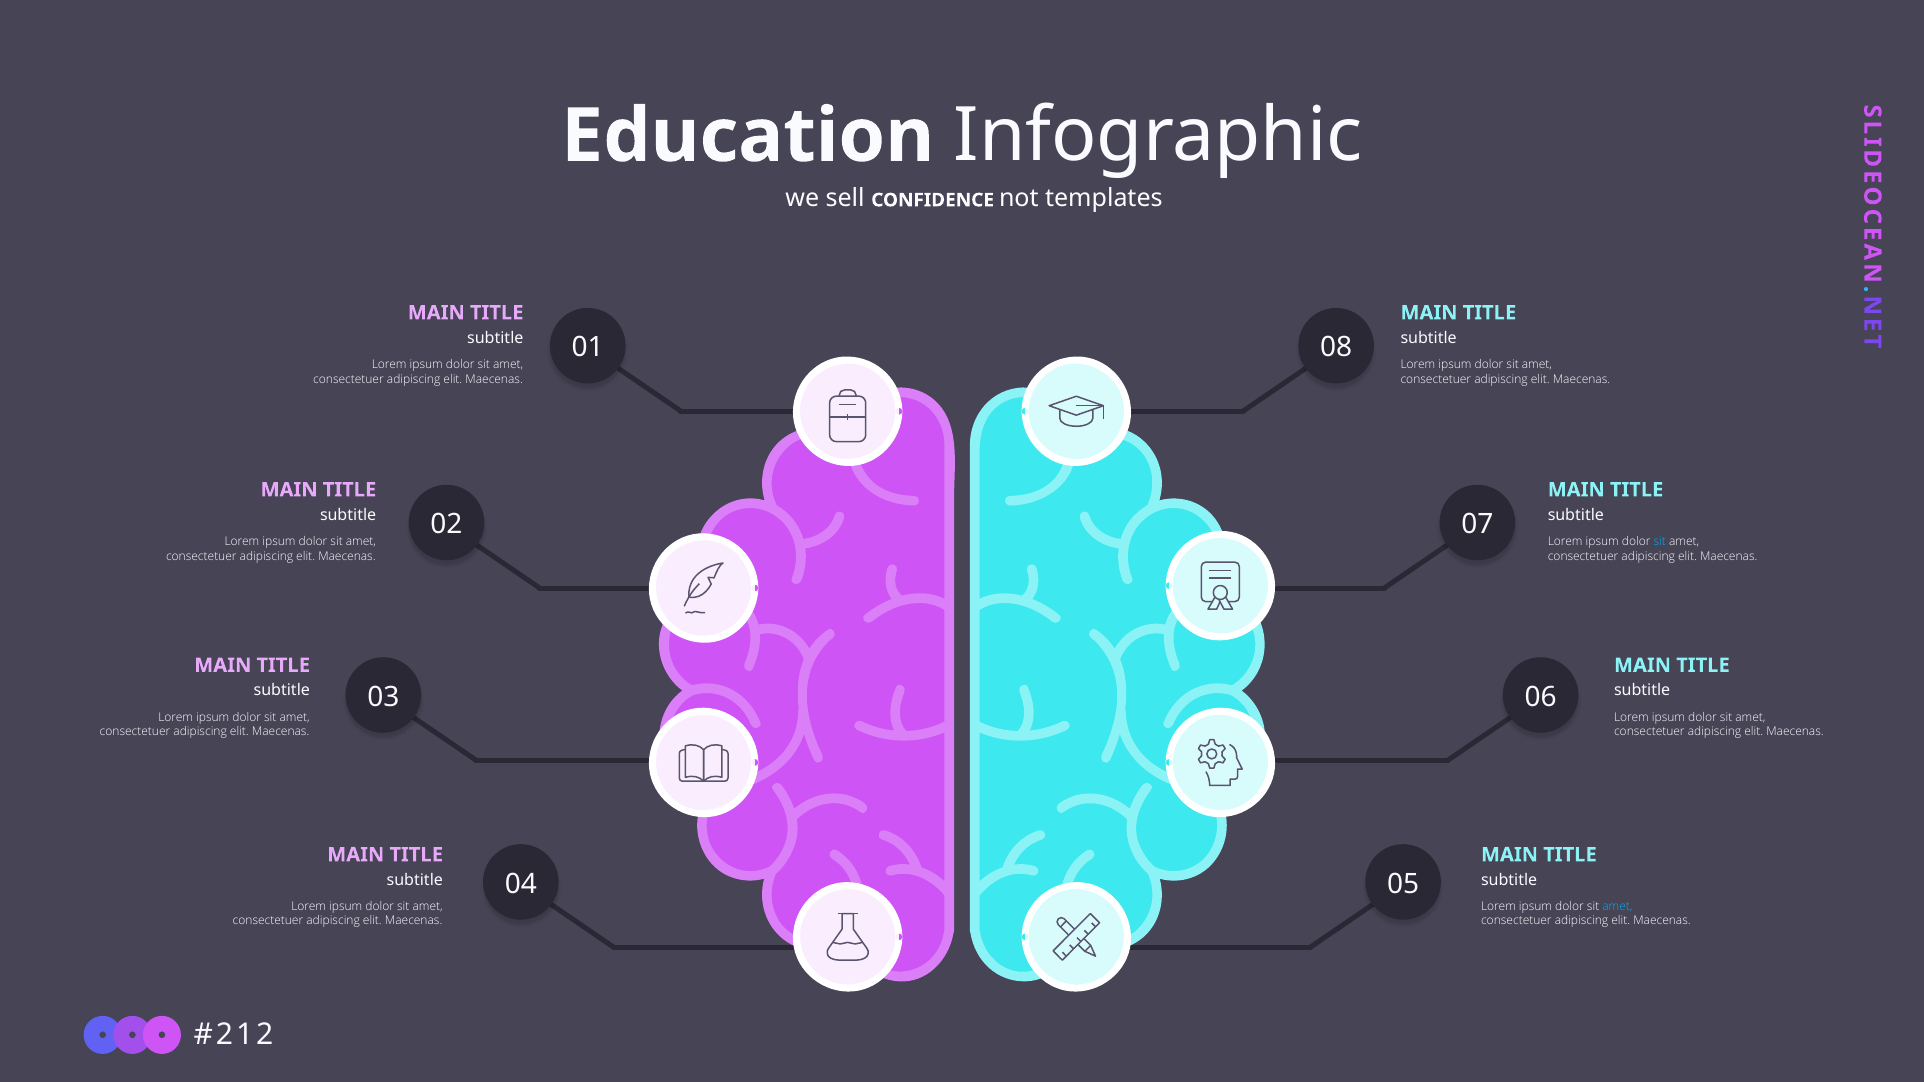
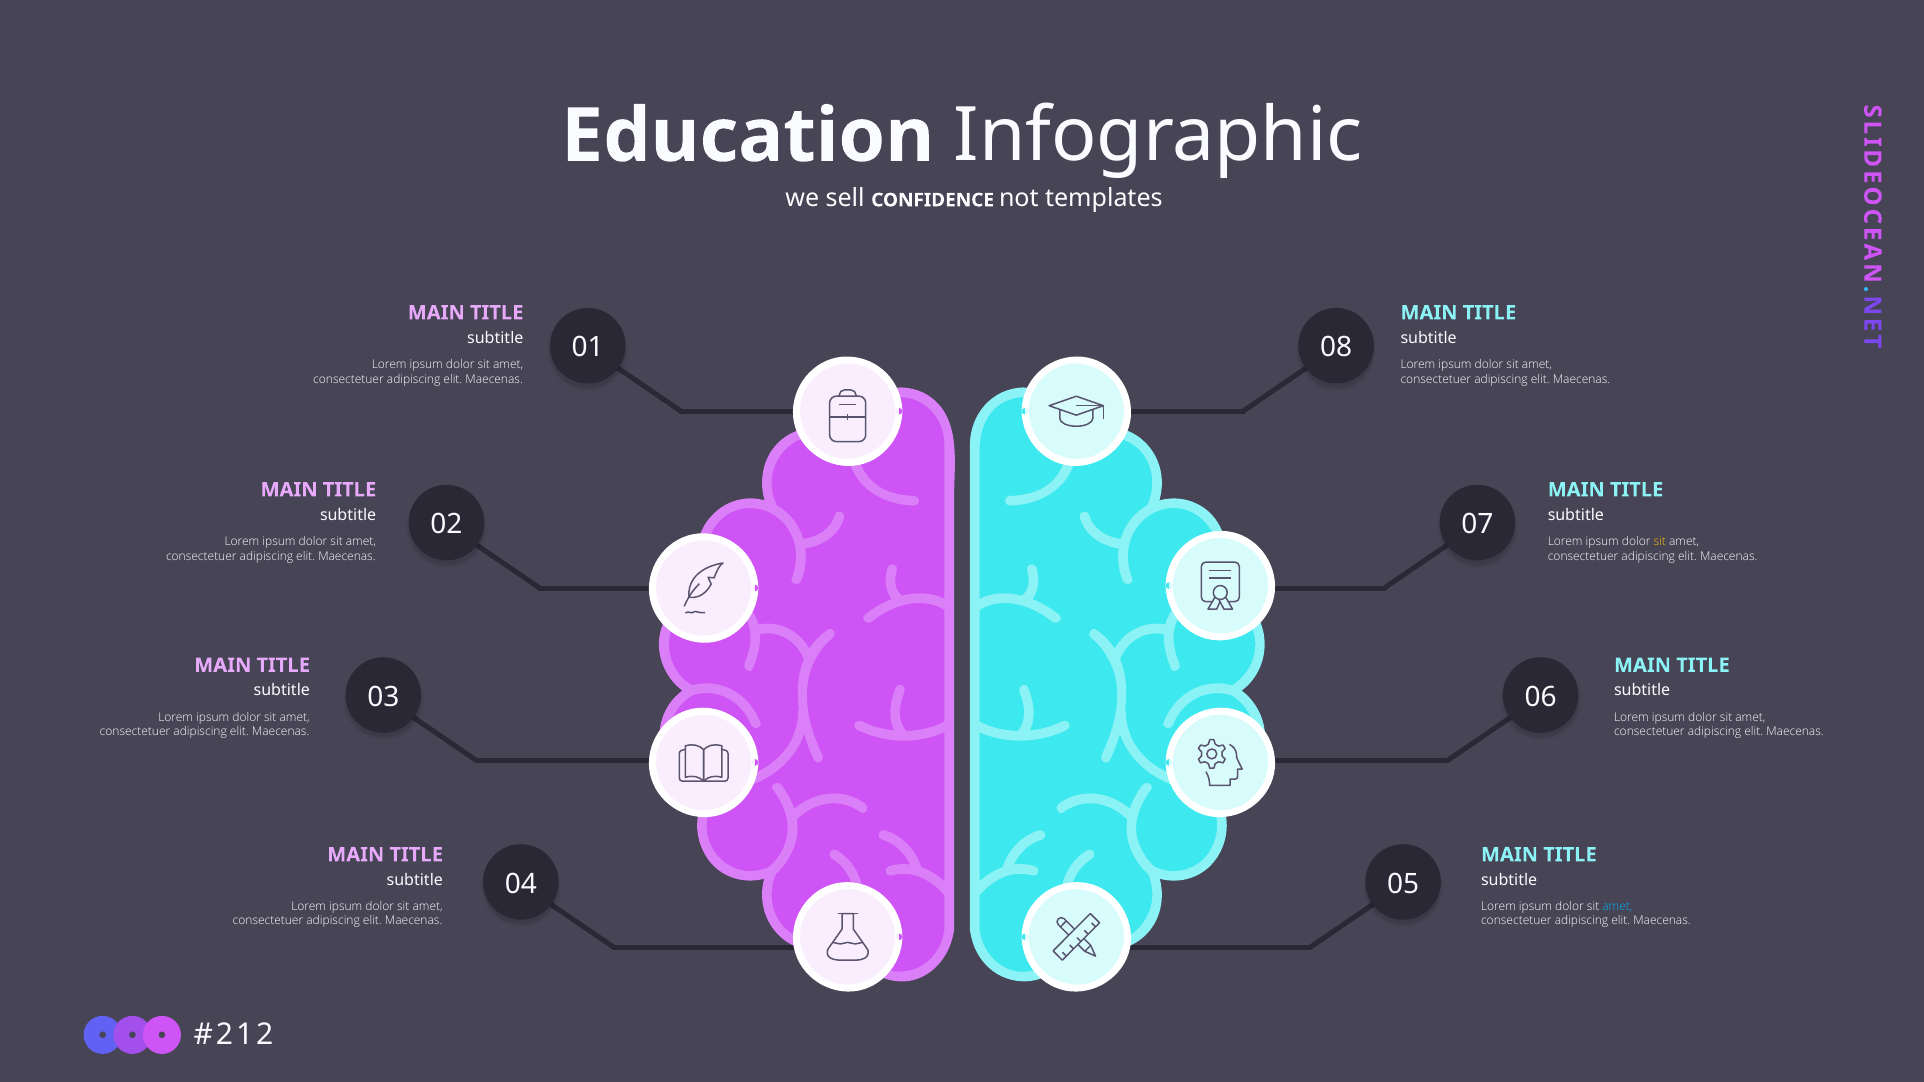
sit colour: light blue -> yellow (1660, 542)
